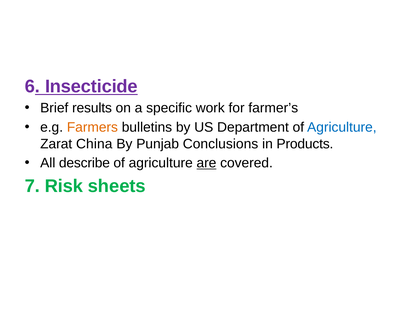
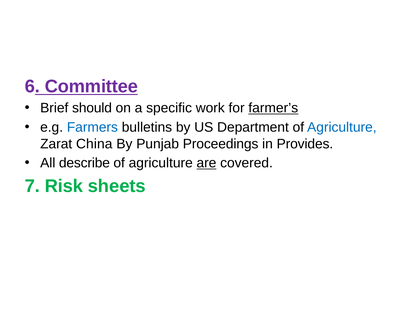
Insecticide: Insecticide -> Committee (91, 86)
results: results -> should (92, 108)
farmer’s underline: none -> present (273, 108)
Farmers colour: orange -> blue (92, 127)
Conclusions: Conclusions -> Proceedings (221, 144)
Products: Products -> Provides (305, 144)
